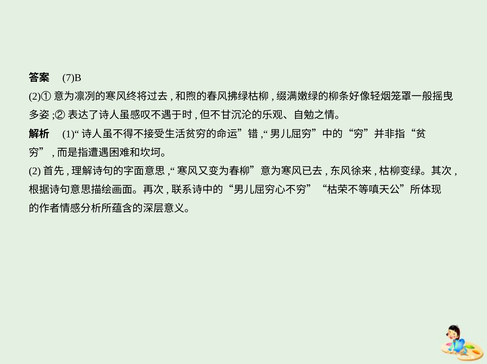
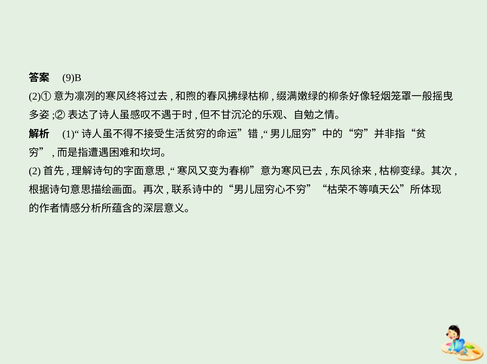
7)B: 7)B -> 9)B (72, 78)
